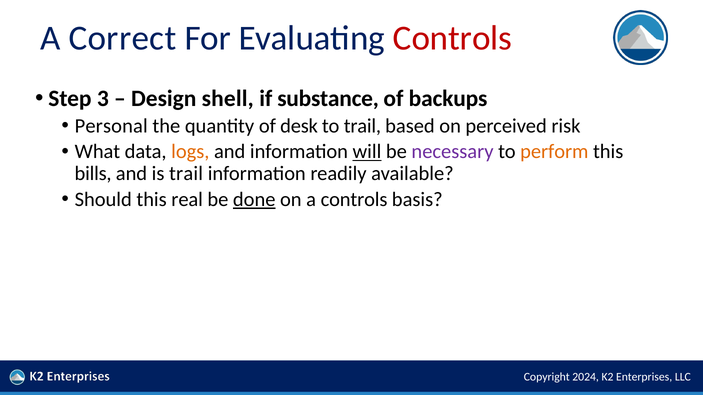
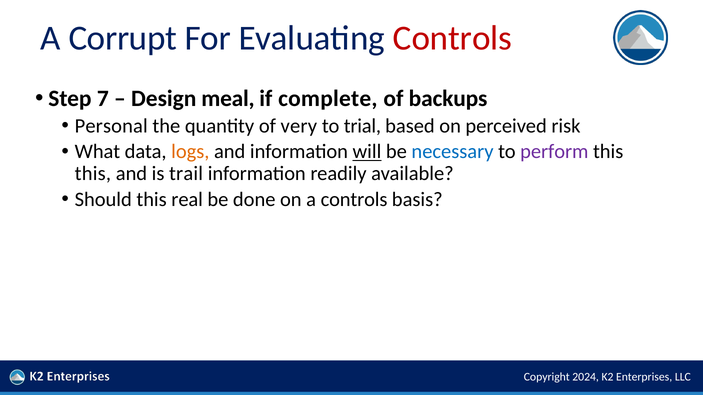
Correct: Correct -> Corrupt (123, 38)
3: 3 -> 7 (103, 99)
shell: shell -> meal (228, 99)
substance: substance -> complete (328, 99)
desk: desk -> very (299, 126)
to trail: trail -> trial (362, 126)
necessary colour: purple -> blue (453, 152)
perform colour: orange -> purple (554, 152)
bills: bills -> this (93, 174)
done underline: present -> none (254, 200)
